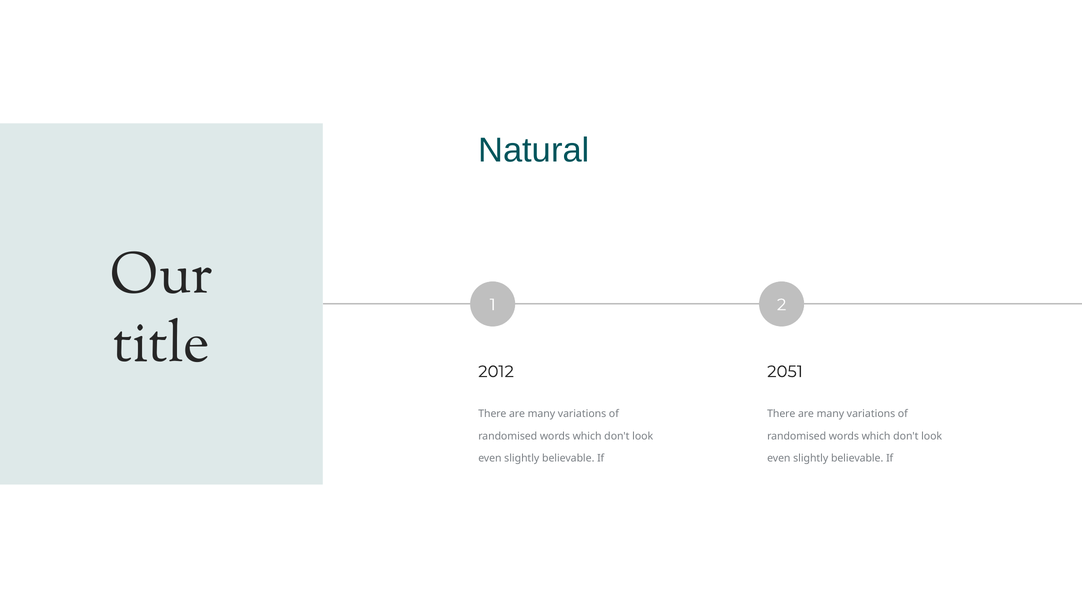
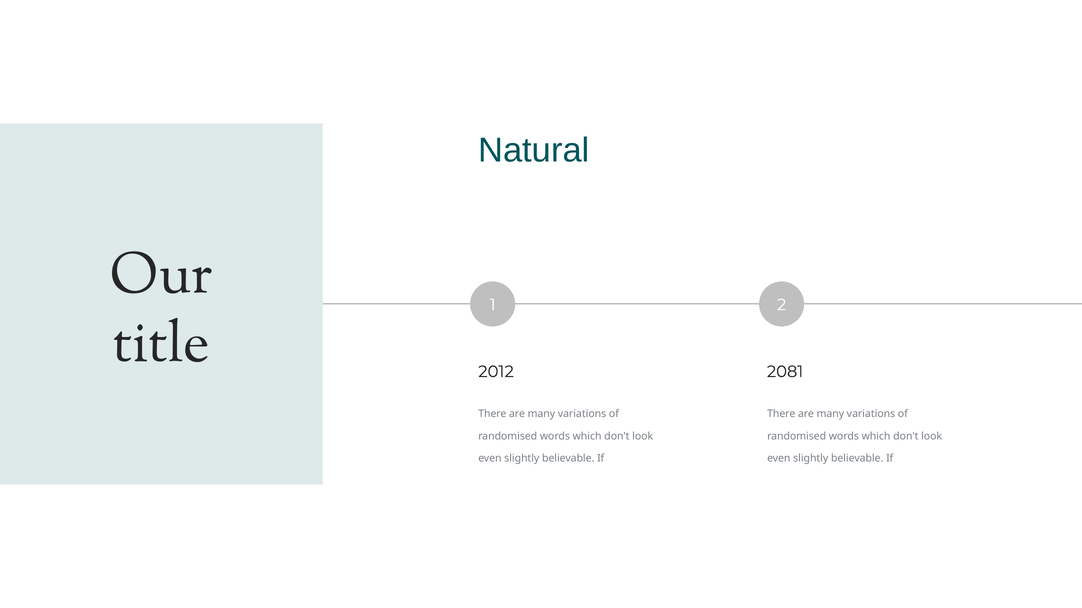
2051: 2051 -> 2081 (785, 372)
